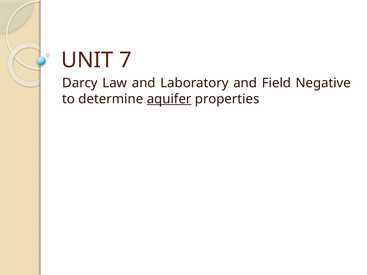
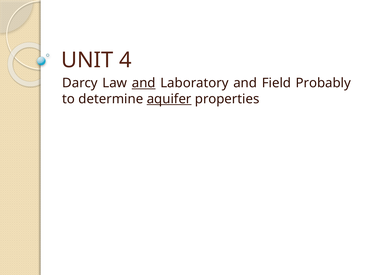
7: 7 -> 4 (125, 60)
and underline: none -> present (144, 83)
Negative: Negative -> Probably (323, 83)
